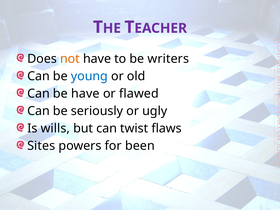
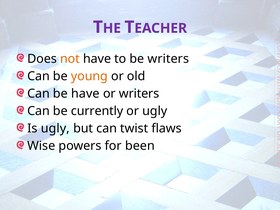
young colour: blue -> orange (89, 76)
or flawed: flawed -> writers (139, 94)
seriously: seriously -> currently (97, 111)
Is wills: wills -> ugly (55, 128)
Sites: Sites -> Wise (41, 146)
